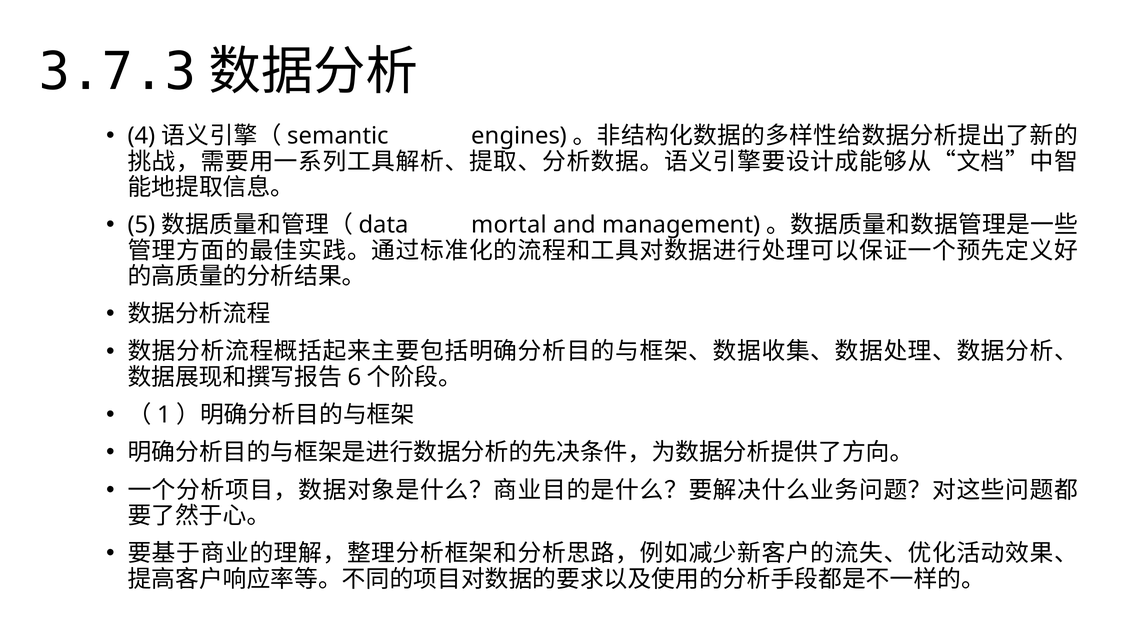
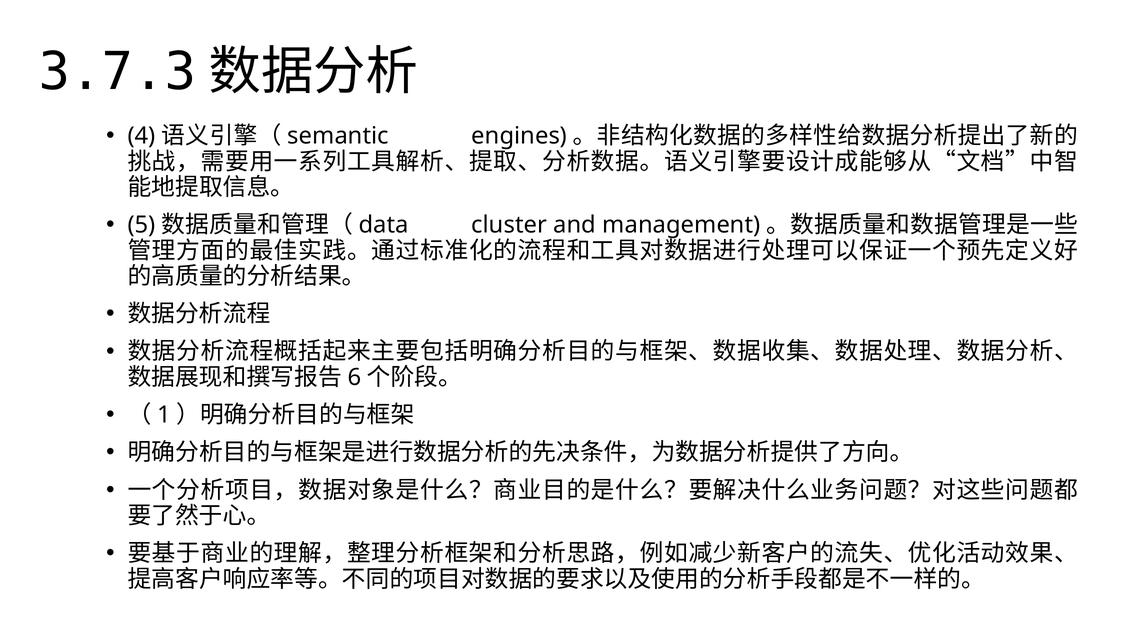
mortal: mortal -> cluster (509, 225)
